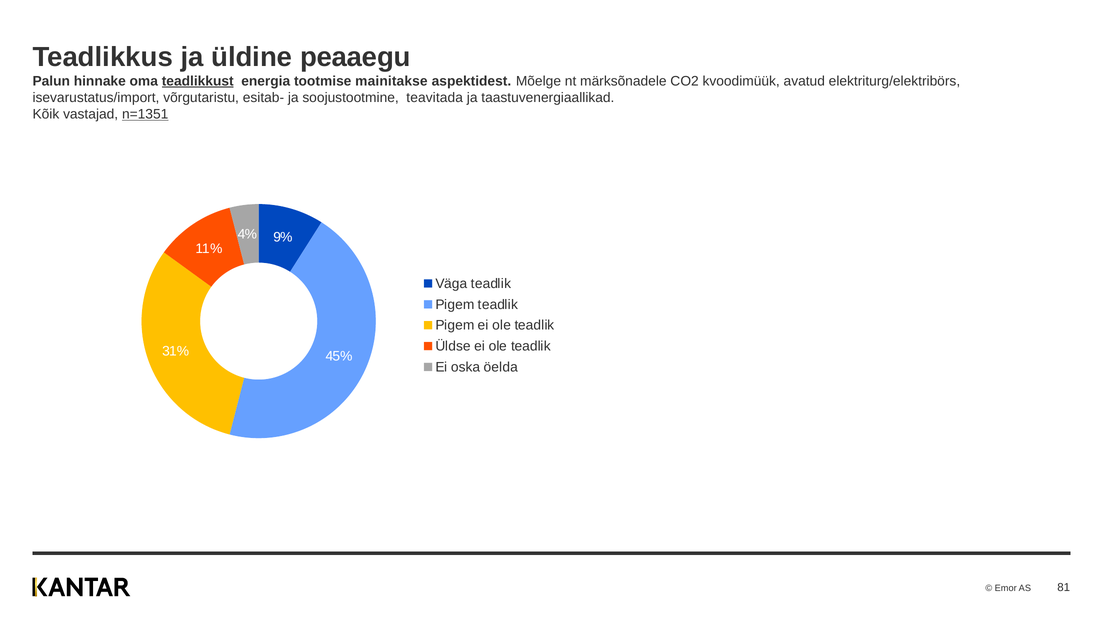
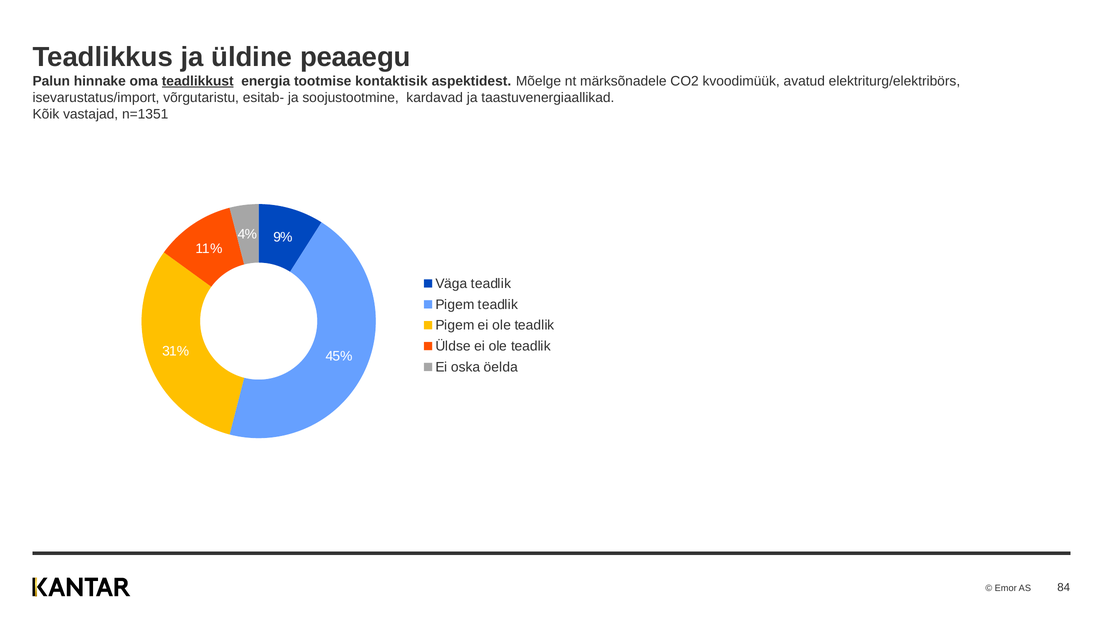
mainitakse: mainitakse -> kontaktisik (391, 81)
teavitada: teavitada -> kardavad (435, 98)
n=1351 underline: present -> none (145, 114)
81: 81 -> 84 (1064, 588)
